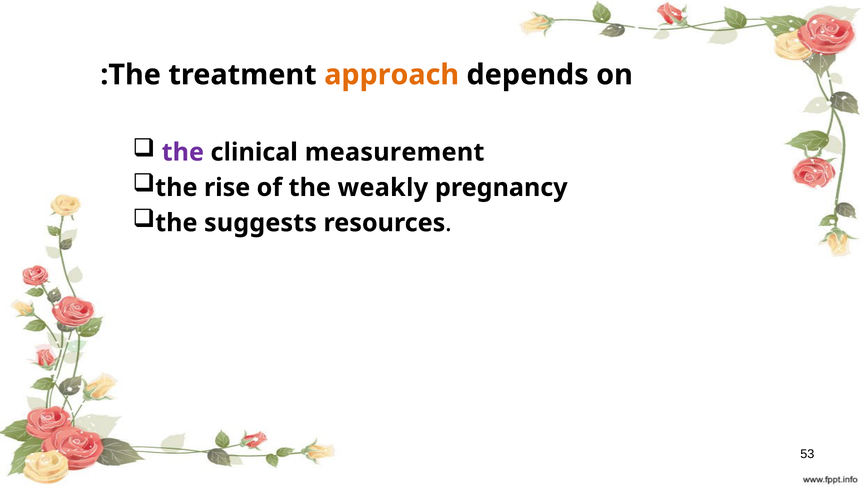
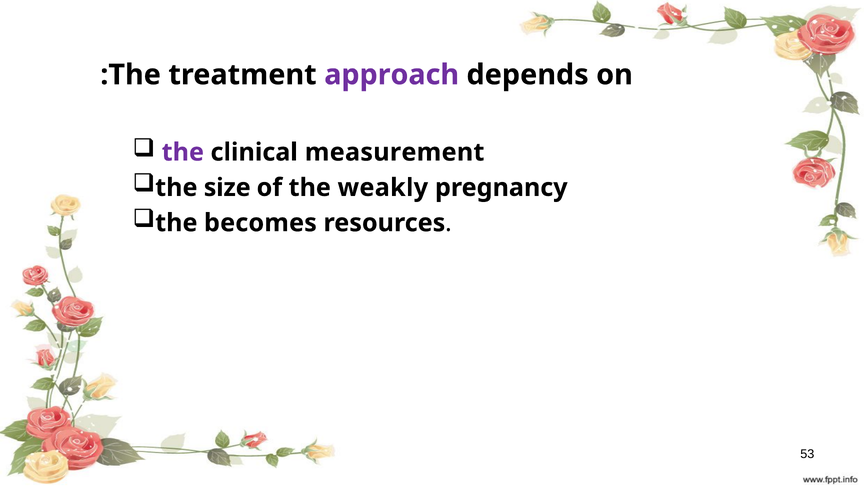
approach colour: orange -> purple (392, 75)
rise: rise -> size (227, 188)
suggests: suggests -> becomes (260, 223)
